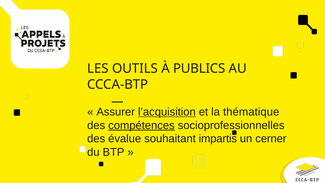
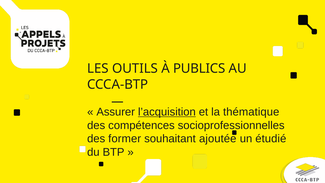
compétences underline: present -> none (141, 125)
évalue: évalue -> former (125, 139)
impartis: impartis -> ajoutée (218, 139)
cerner: cerner -> étudié (271, 139)
